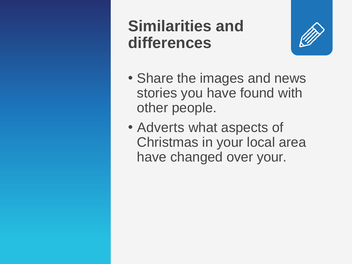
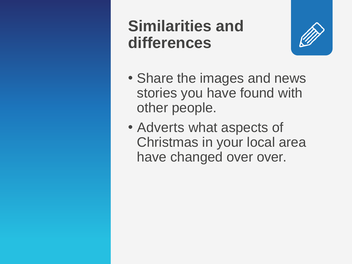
over your: your -> over (272, 157)
